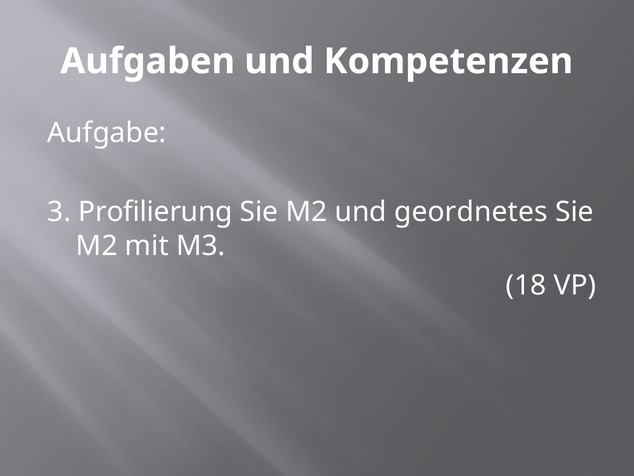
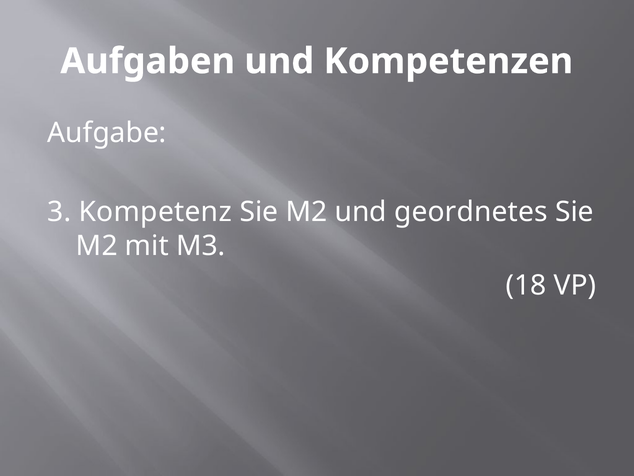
Profilierung: Profilierung -> Kompetenz (155, 212)
